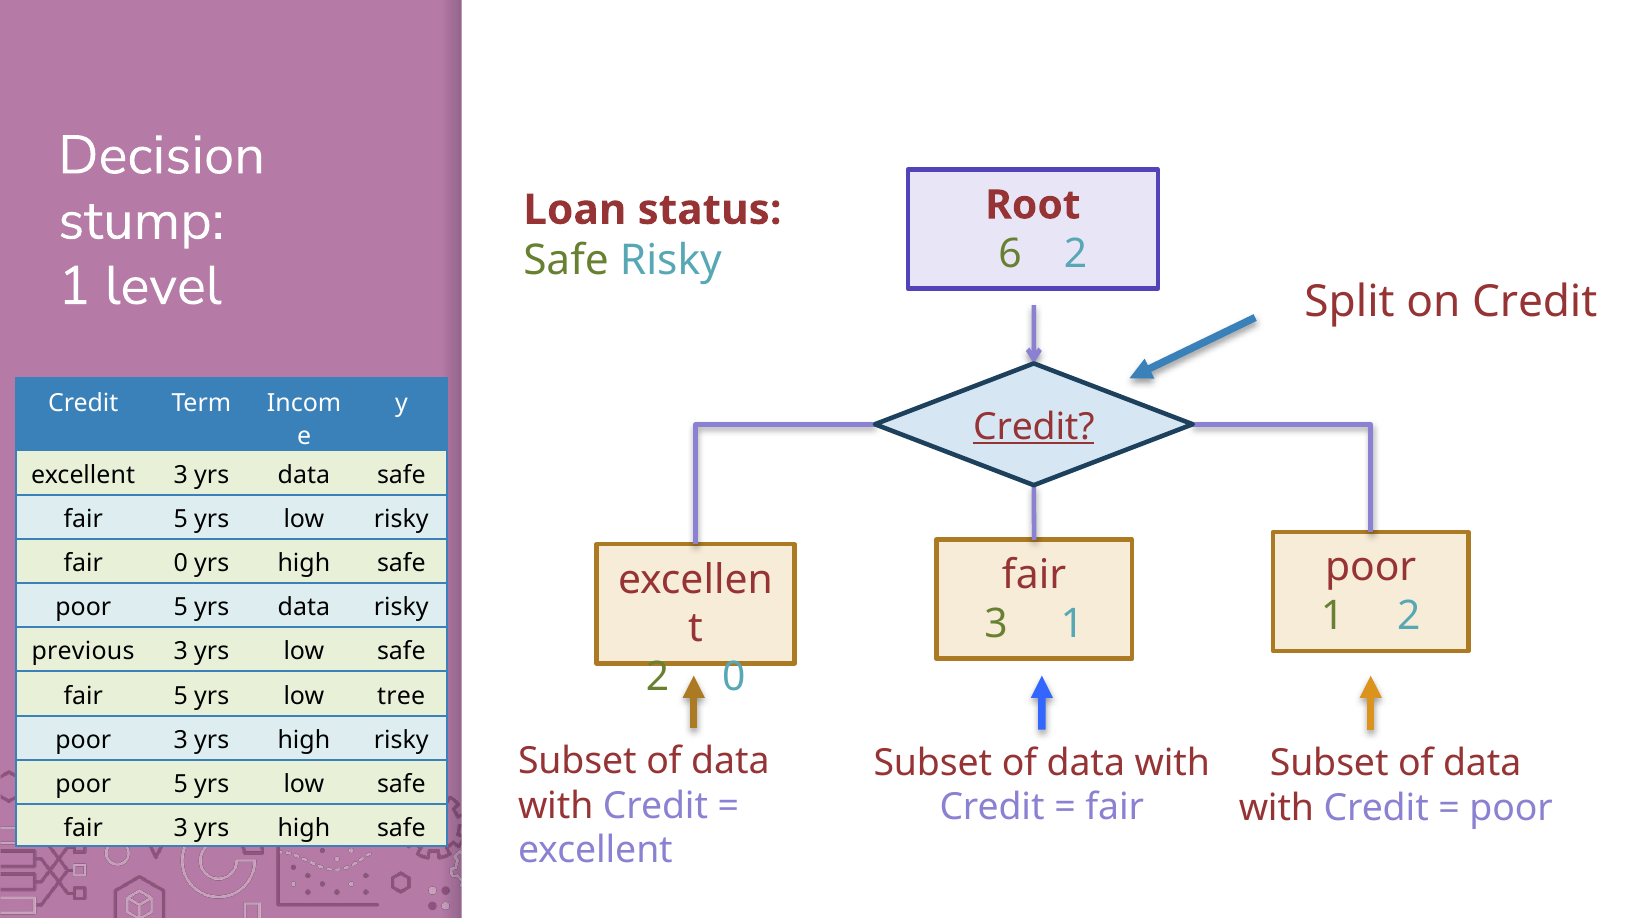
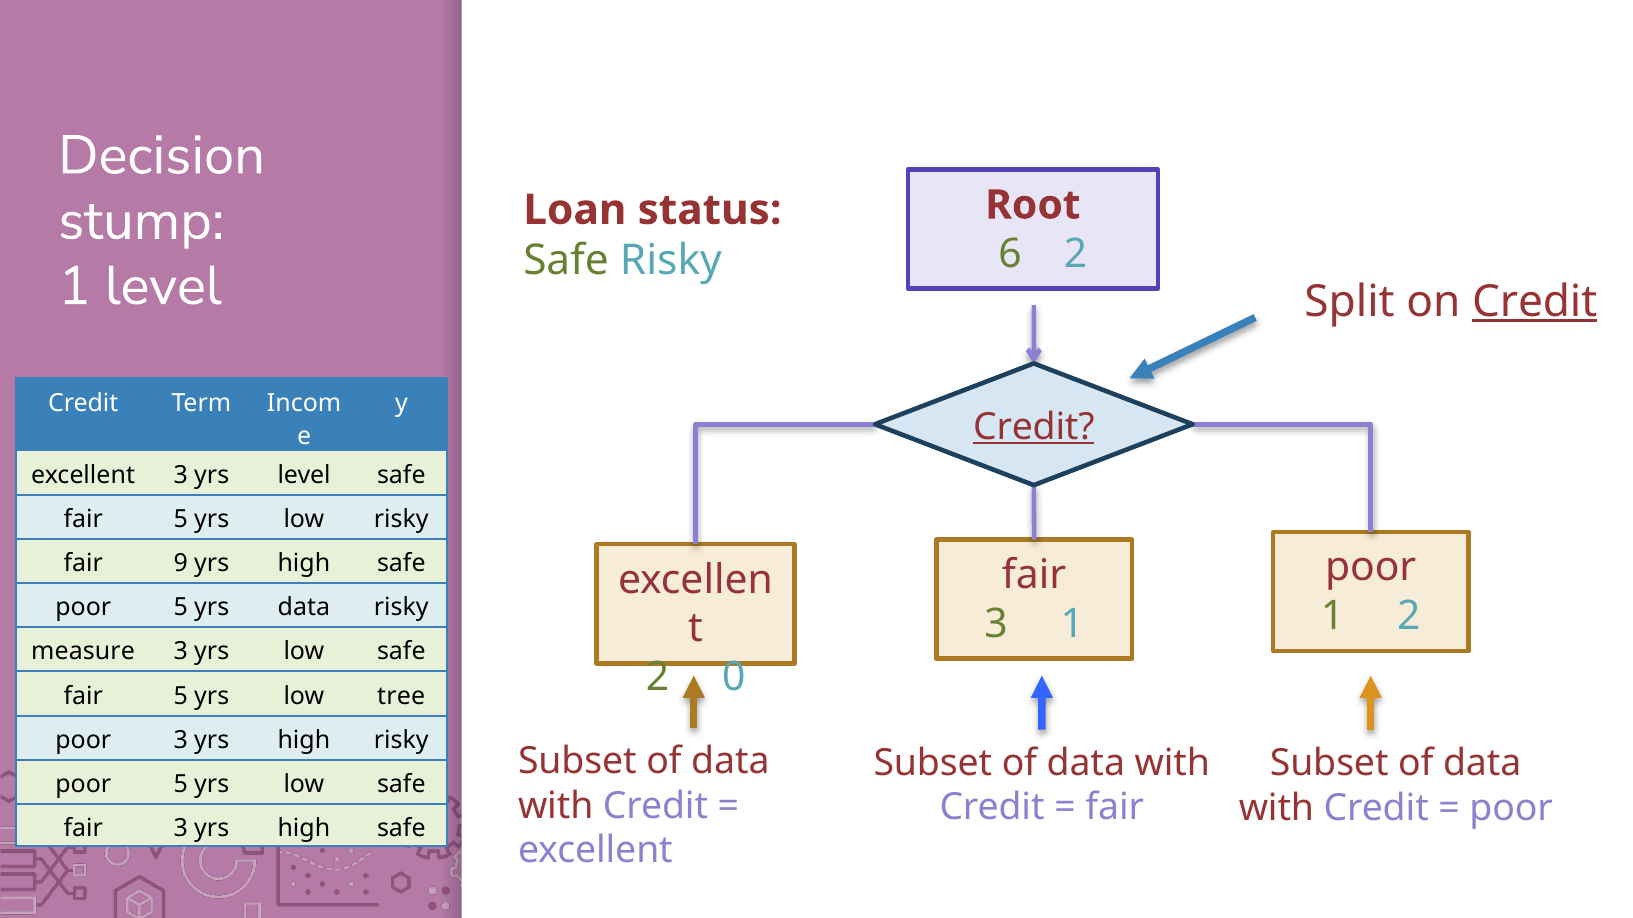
Credit underline: none -> present (1535, 302)
3 yrs data: data -> level (304, 475)
fair 0: 0 -> 9 (181, 564)
previous: previous -> measure (83, 652)
